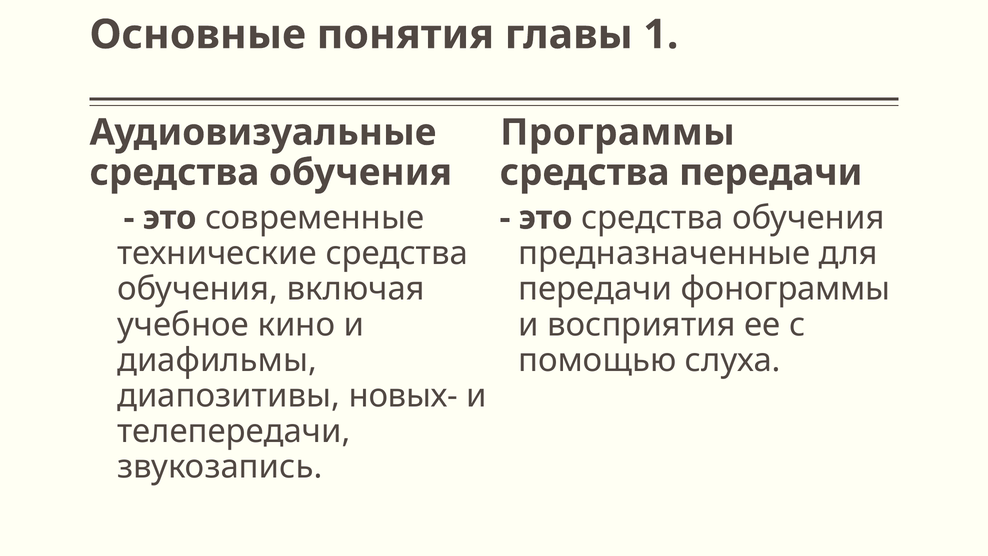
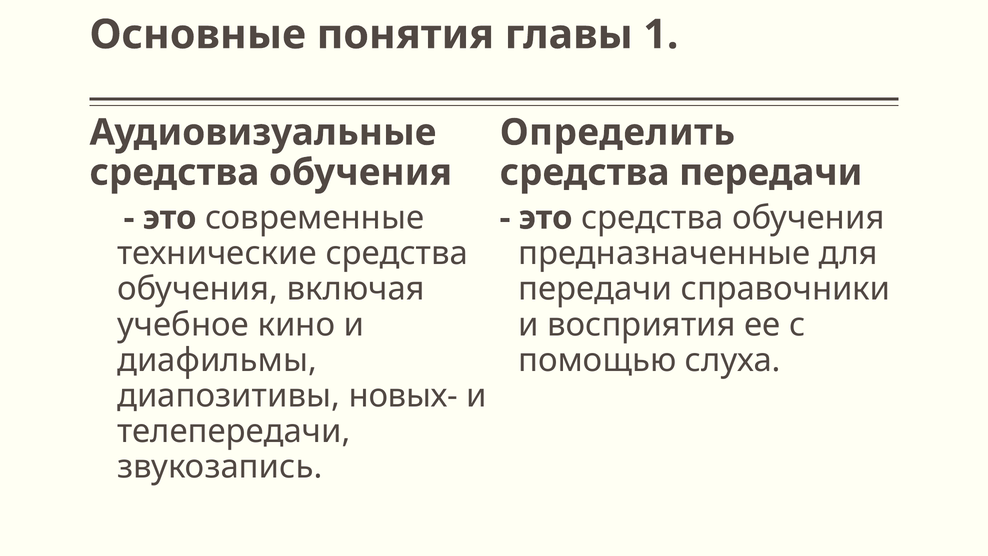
Программы: Программы -> Определить (617, 132)
фонограммы: фонограммы -> справочники (786, 289)
